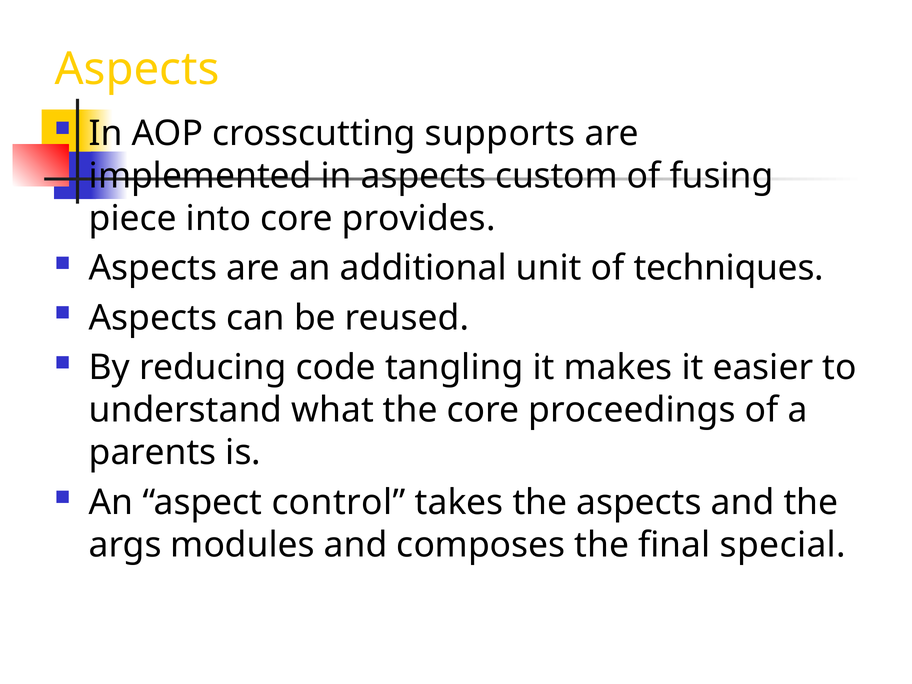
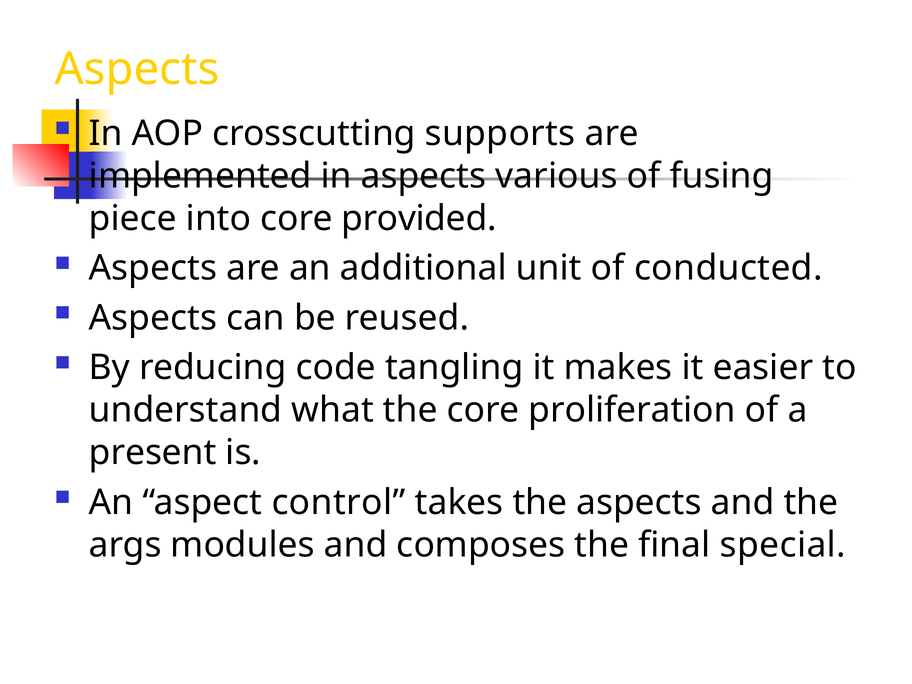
custom: custom -> various (557, 176)
provides: provides -> provided (419, 218)
techniques: techniques -> conducted (728, 268)
proceedings: proceedings -> proliferation (632, 410)
parents: parents -> present (153, 453)
